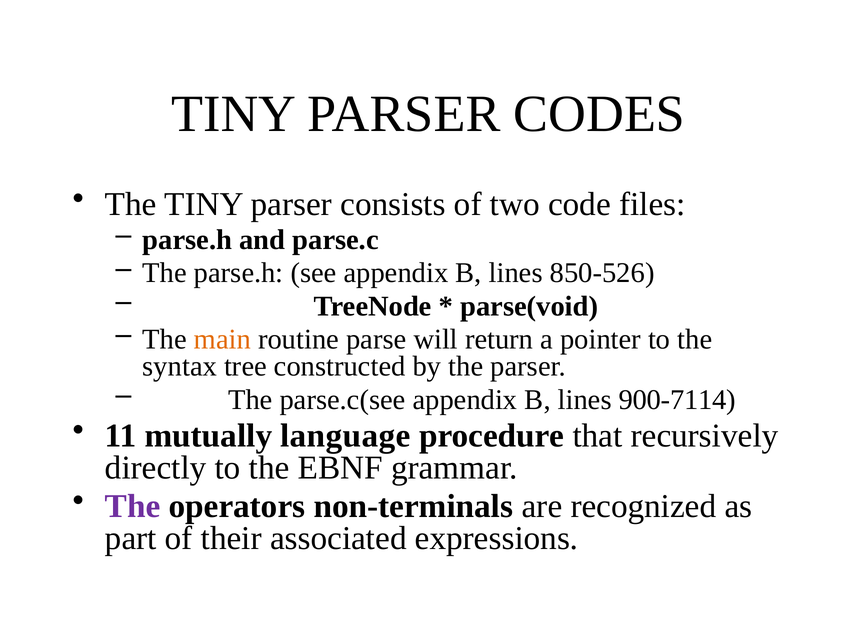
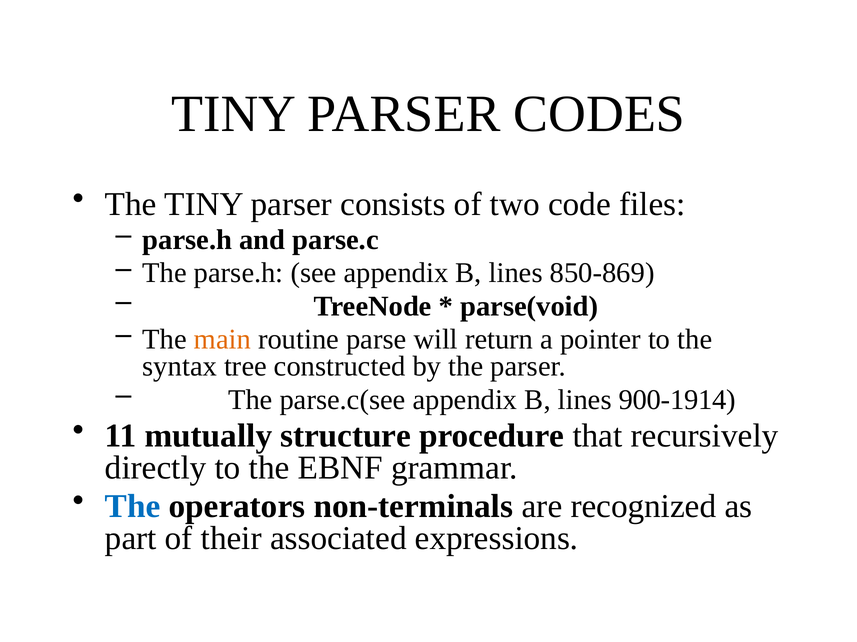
850-526: 850-526 -> 850-869 (602, 273)
900-7114: 900-7114 -> 900-1914 (677, 400)
language: language -> structure (346, 436)
The colour: purple -> blue (133, 507)
